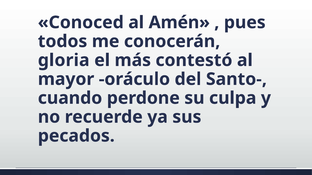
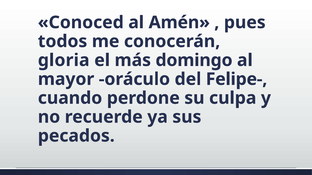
contestó: contestó -> domingo (194, 60)
Santo-: Santo- -> Felipe- (237, 79)
